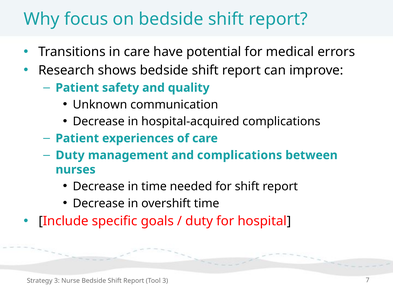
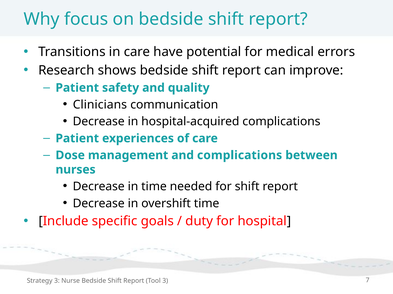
Unknown: Unknown -> Clinicians (100, 105)
Duty: Duty -> Dose (70, 156)
